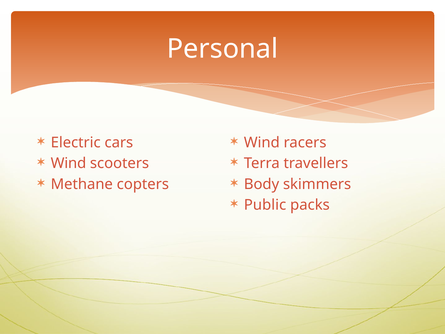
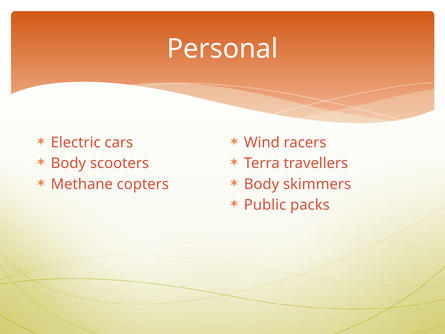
Wind: Wind -> Body (68, 163)
